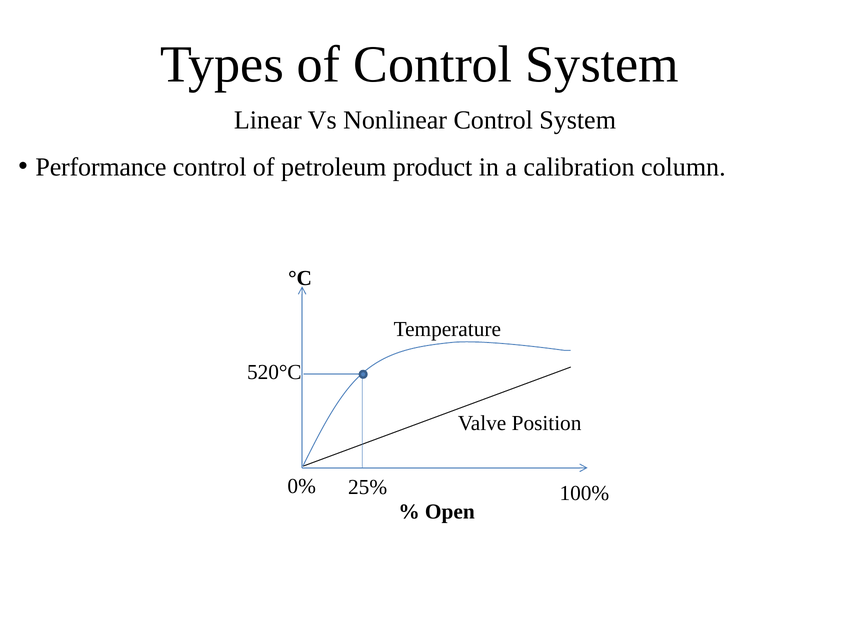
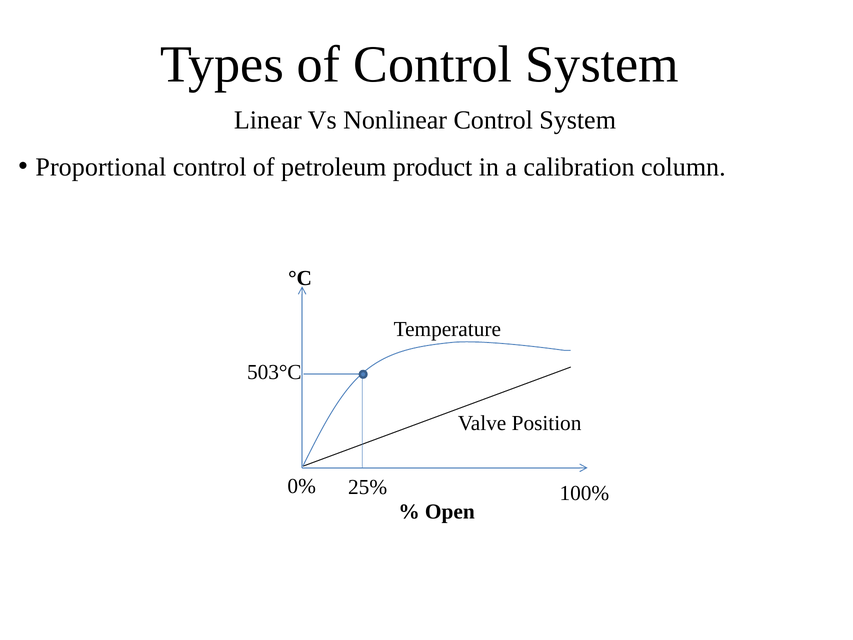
Performance: Performance -> Proportional (101, 167)
520°C: 520°C -> 503°C (274, 372)
